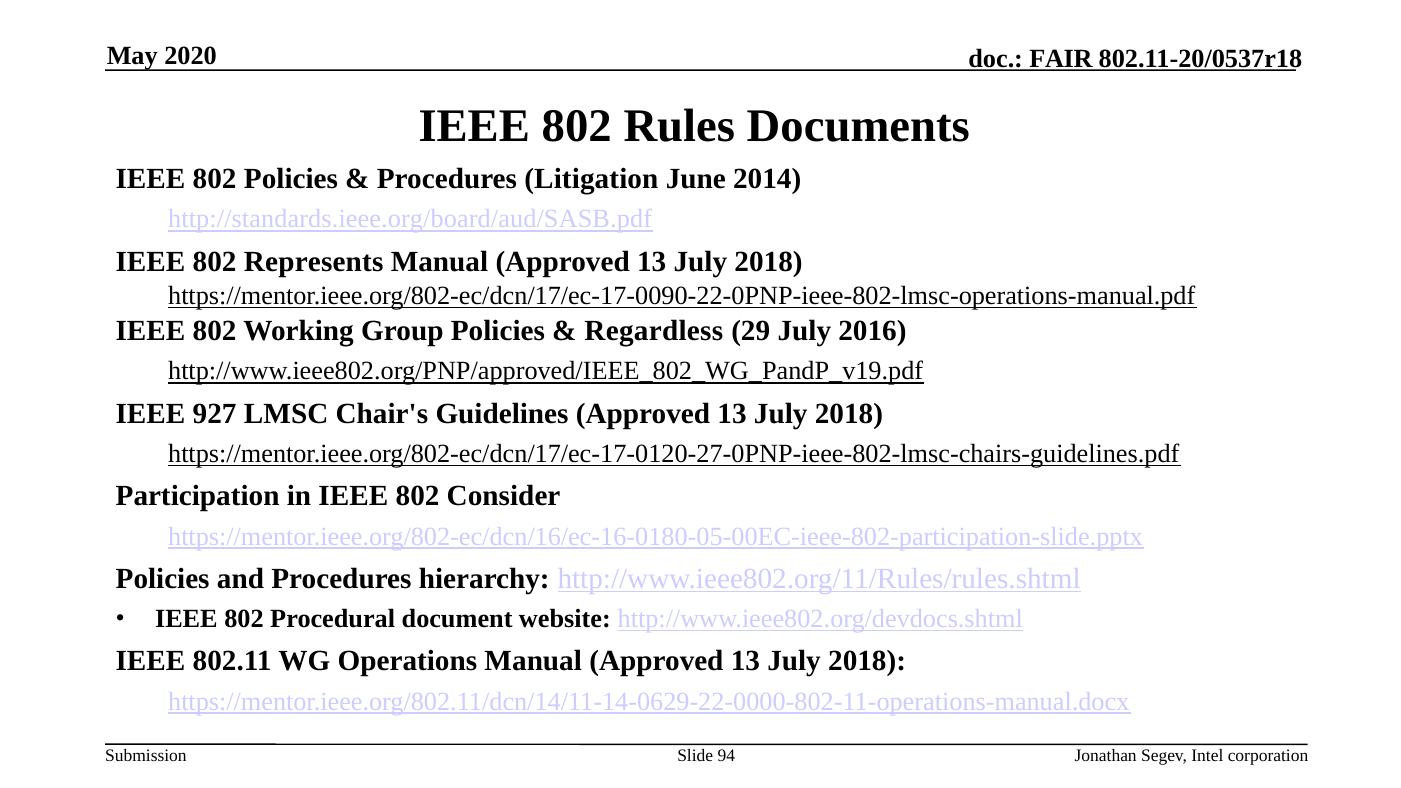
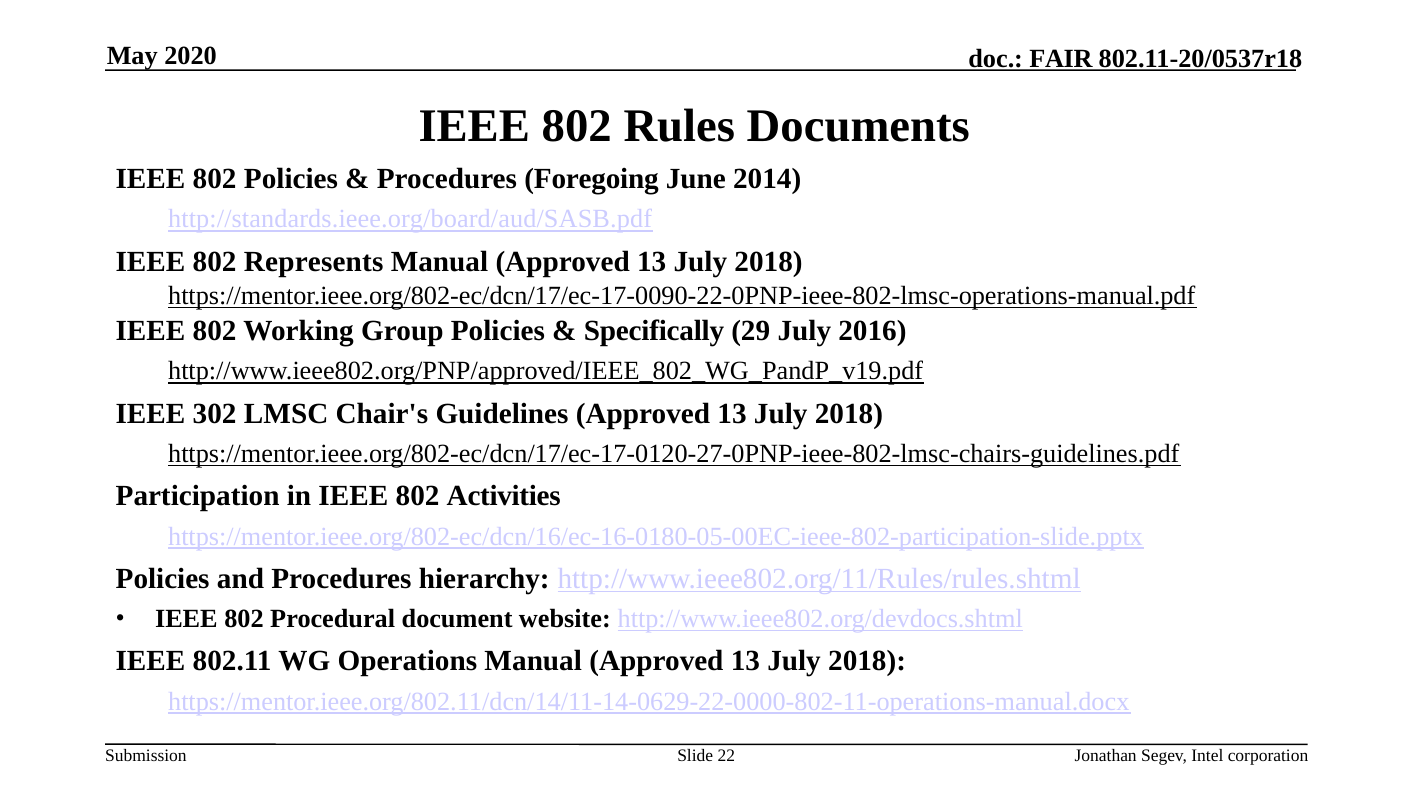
Litigation: Litigation -> Foregoing (592, 179)
Regardless: Regardless -> Specifically (654, 331)
927: 927 -> 302 (215, 413)
Consider: Consider -> Activities (504, 496)
94: 94 -> 22 (726, 756)
